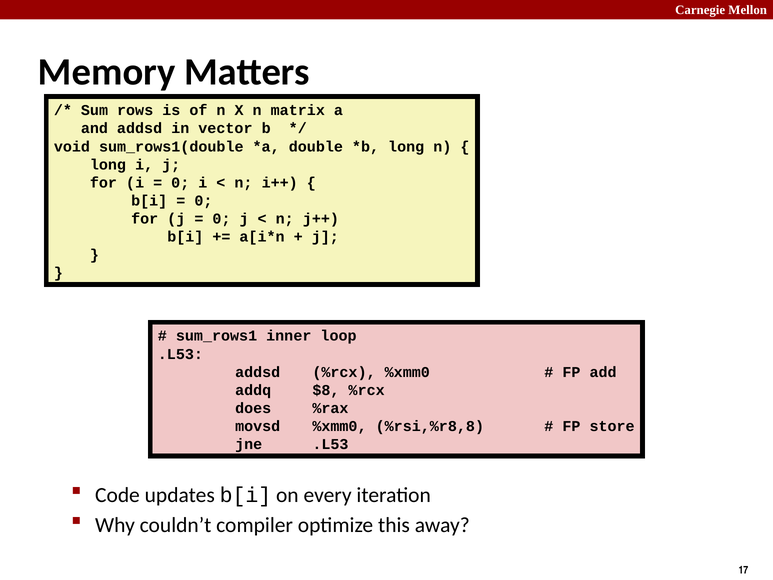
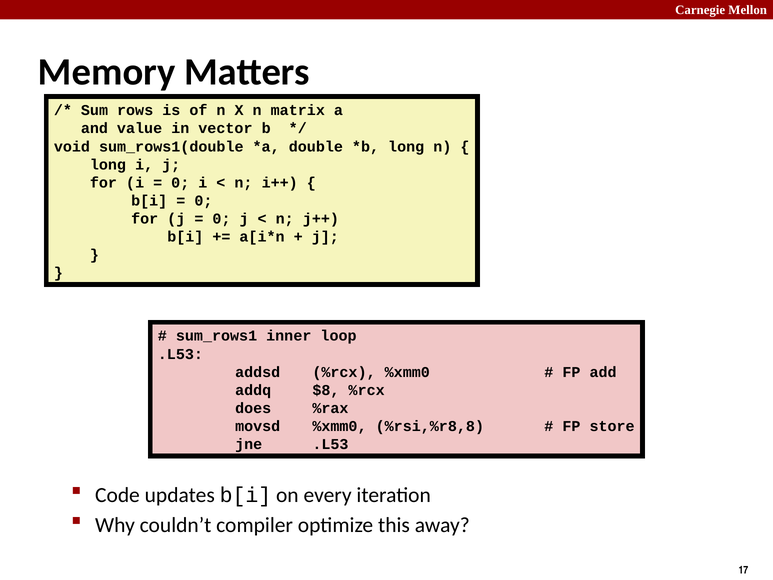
and addsd: addsd -> value (140, 128)
